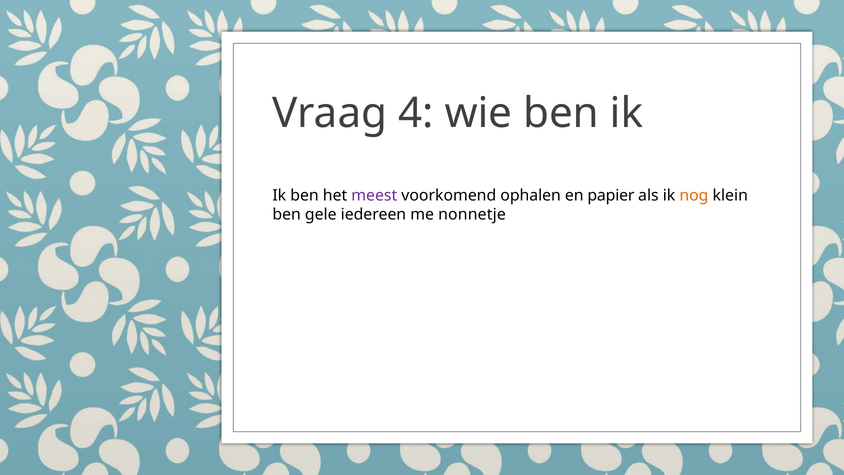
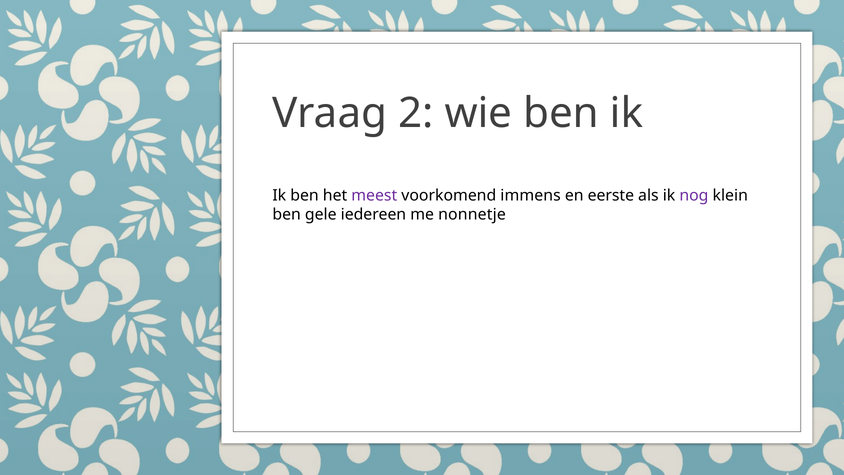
4: 4 -> 2 (416, 113)
ophalen: ophalen -> immens (531, 196)
papier: papier -> eerste (611, 196)
nog colour: orange -> purple (694, 196)
